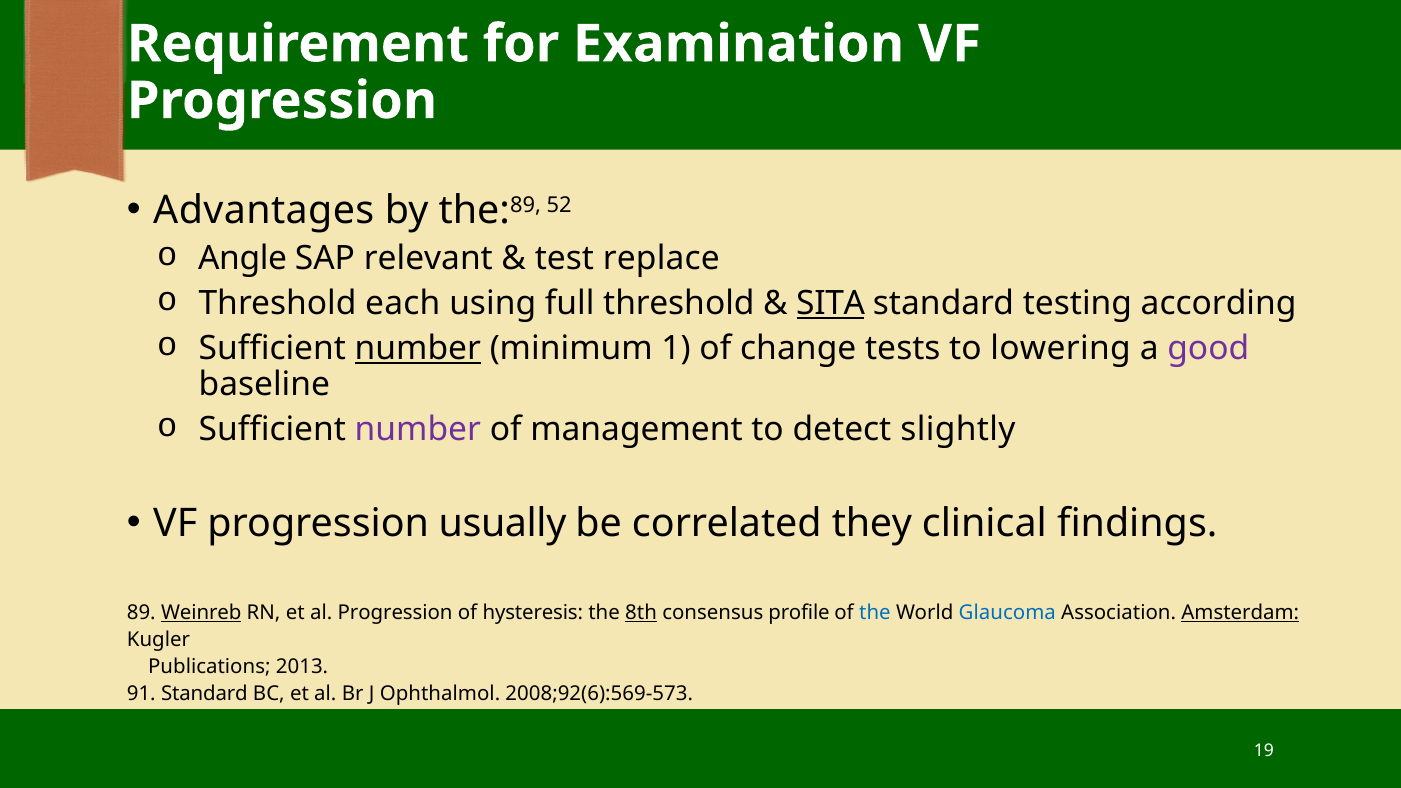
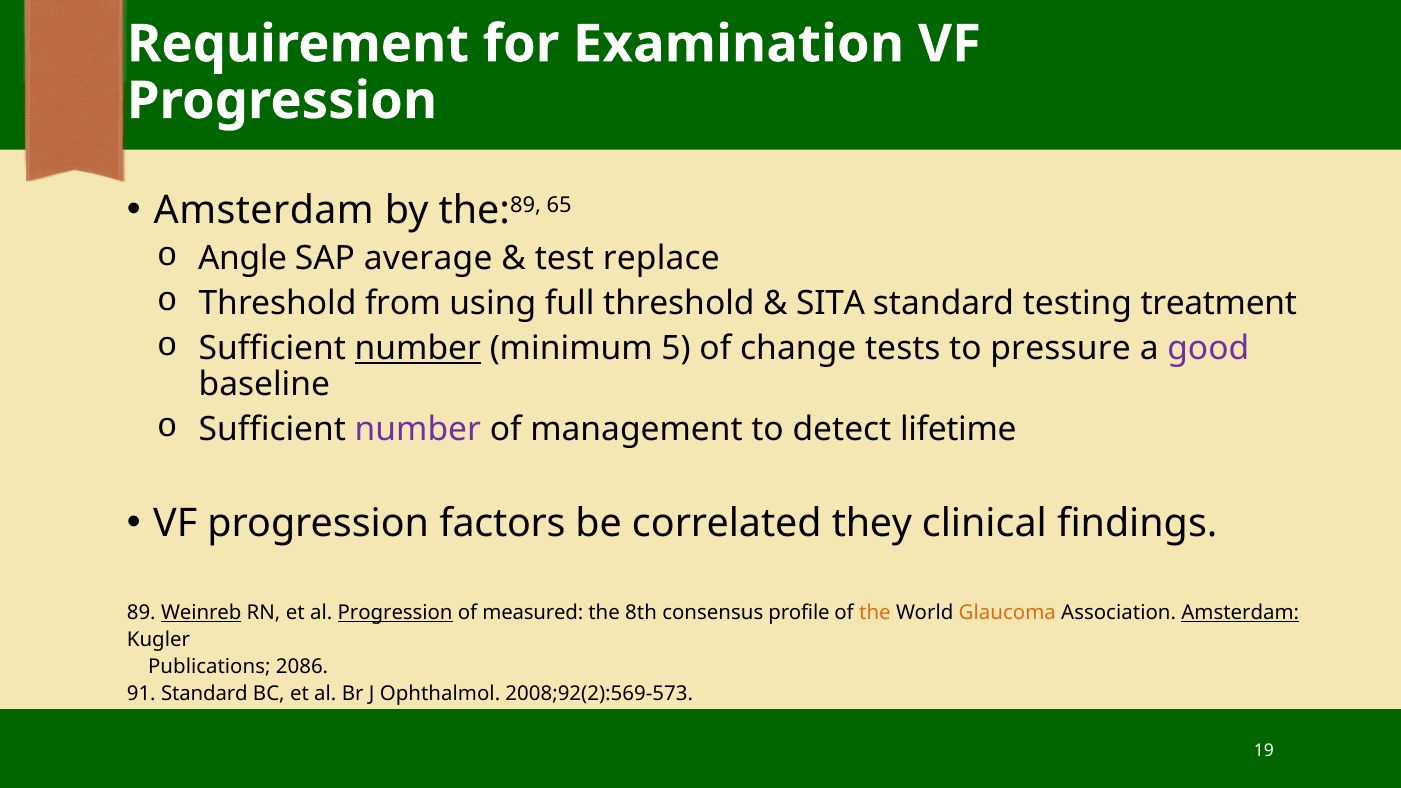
Advantages: Advantages -> Amsterdam (264, 210)
52: 52 -> 65 (559, 205)
relevant: relevant -> average (428, 258)
each: each -> from (403, 303)
SITA underline: present -> none (831, 303)
according: according -> treatment (1219, 303)
1: 1 -> 5 (676, 348)
lowering: lowering -> pressure (1061, 348)
slightly: slightly -> lifetime (958, 430)
usually: usually -> factors (502, 523)
Progression underline: none -> present (395, 613)
hysteresis: hysteresis -> measured (533, 613)
8th underline: present -> none (641, 613)
the colour: blue -> orange (875, 613)
Glaucoma colour: blue -> orange (1007, 613)
2013: 2013 -> 2086 (302, 667)
2008;92(6):569-573: 2008;92(6):569-573 -> 2008;92(2):569-573 (599, 694)
